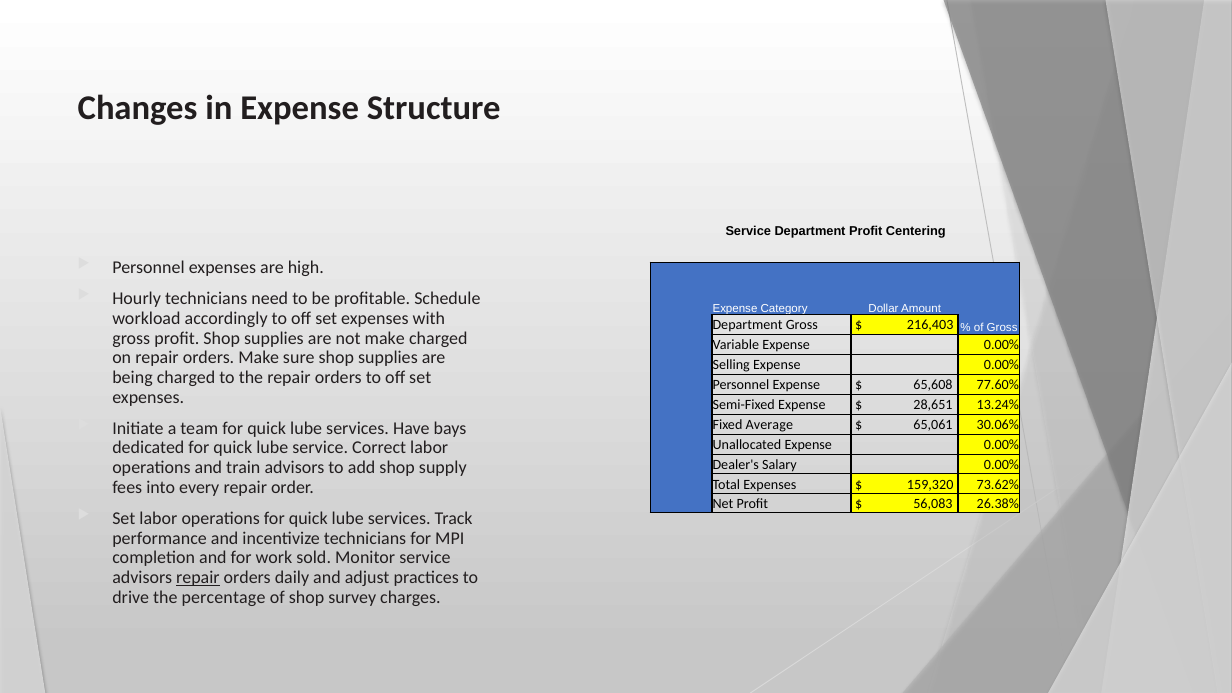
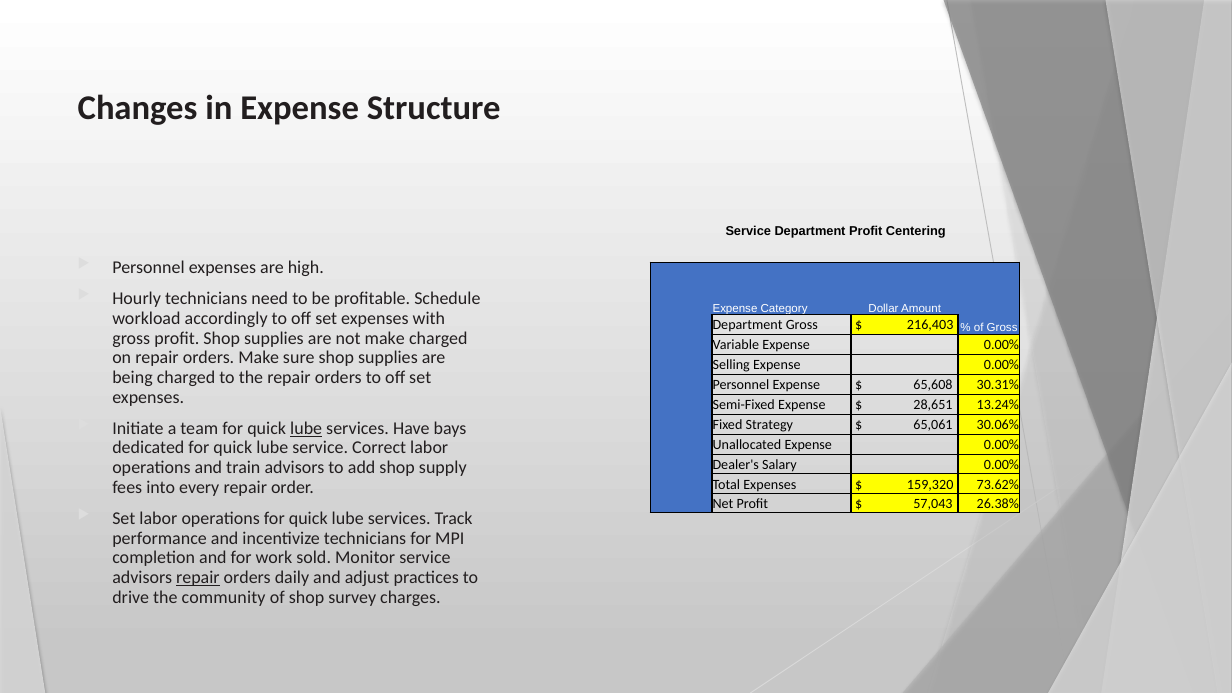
77.60%: 77.60% -> 30.31% (998, 385)
lube underline: none -> present (306, 428)
Average: Average -> Strategy (769, 425)
56,083: 56,083 -> 57,043 (933, 504)
percentage: percentage -> community (224, 597)
